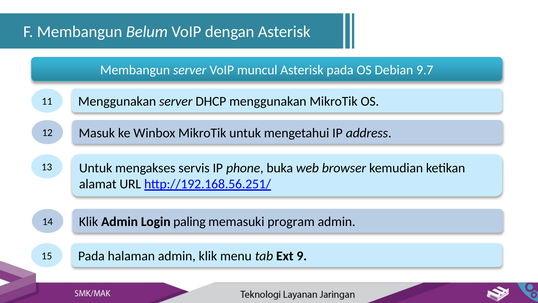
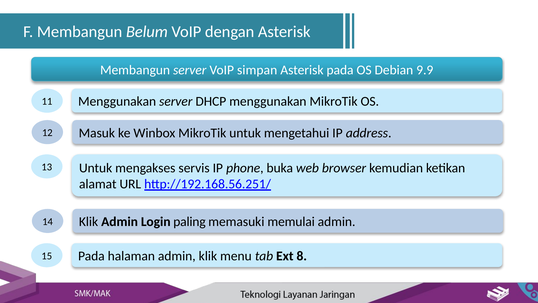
muncul: muncul -> simpan (257, 70)
9.7: 9.7 -> 9.9 (425, 70)
program: program -> memulai (291, 221)
9: 9 -> 8 (302, 256)
